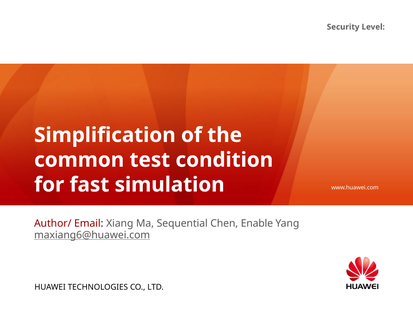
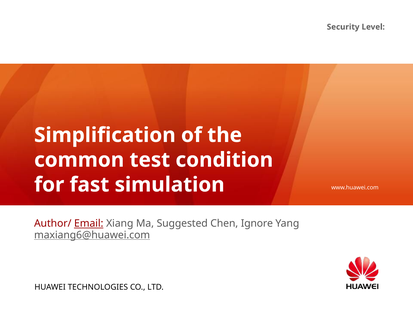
Email underline: none -> present (89, 223)
Sequential: Sequential -> Suggested (182, 223)
Enable: Enable -> Ignore (257, 223)
